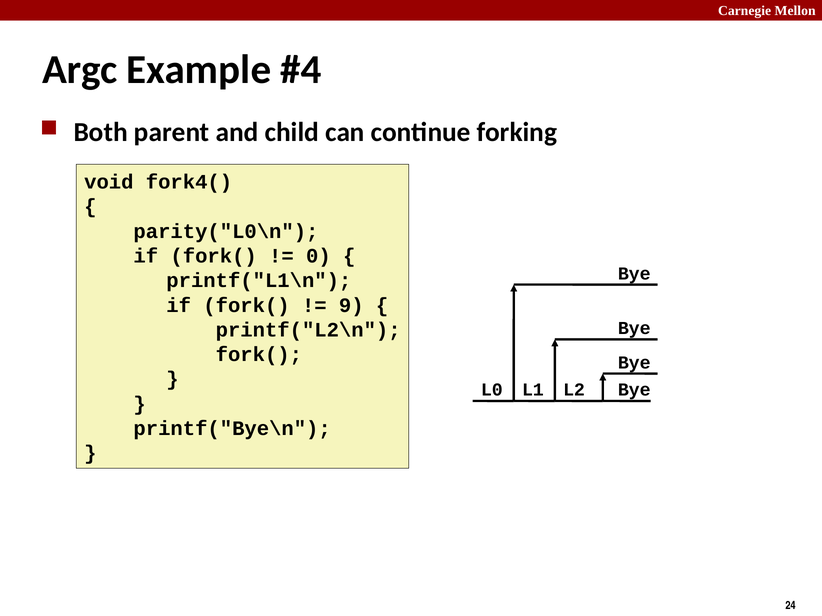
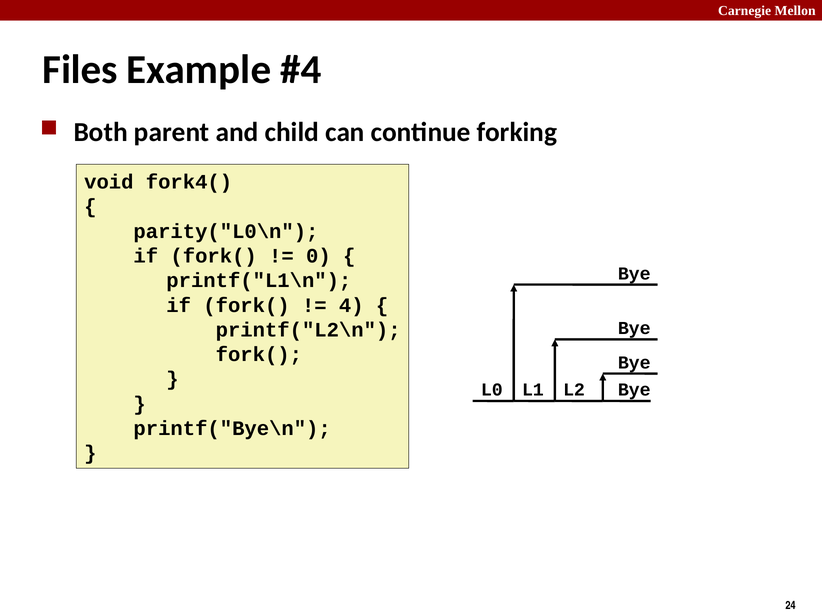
Argc: Argc -> Files (80, 70)
9: 9 -> 4 (351, 305)
